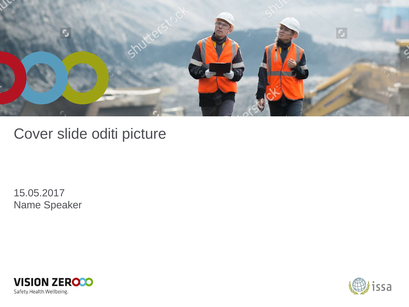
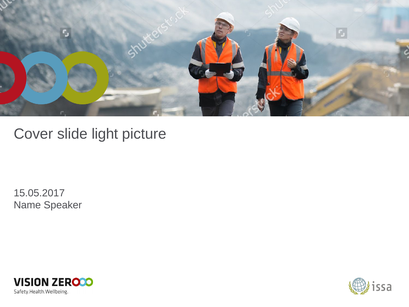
oditi: oditi -> light (105, 134)
